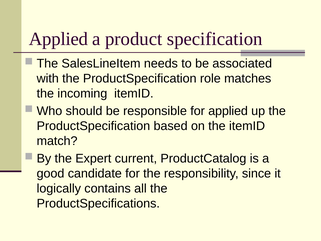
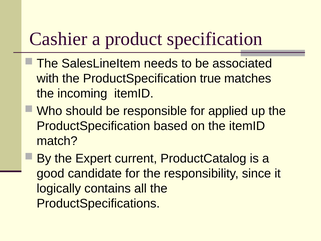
Applied: Applied -> Cashier (58, 39)
role: role -> true (210, 78)
